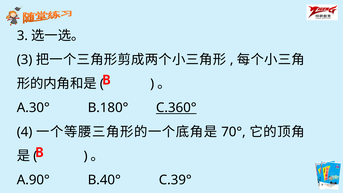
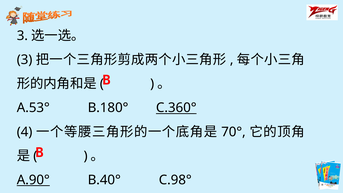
A.30°: A.30° -> A.53° (33, 108)
A.90° underline: none -> present (33, 180)
C.39°: C.39° -> C.98° (175, 180)
